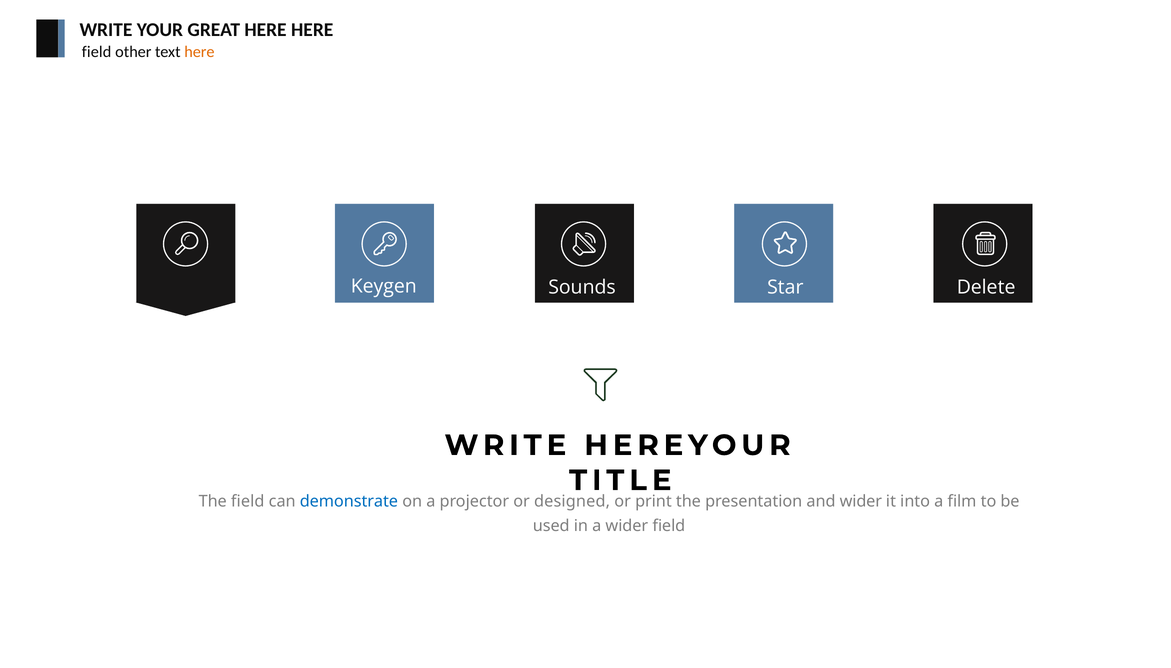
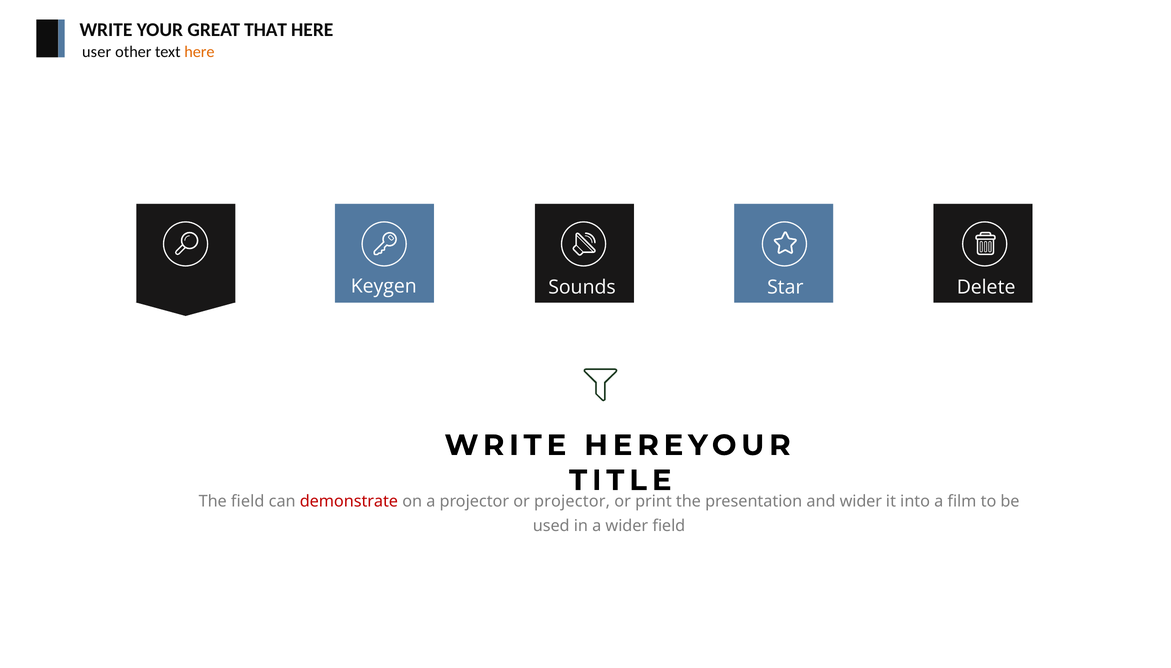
GREAT HERE: HERE -> THAT (266, 30)
field: field -> user (97, 52)
demonstrate colour: blue -> red (349, 502)
or designed: designed -> projector (572, 502)
